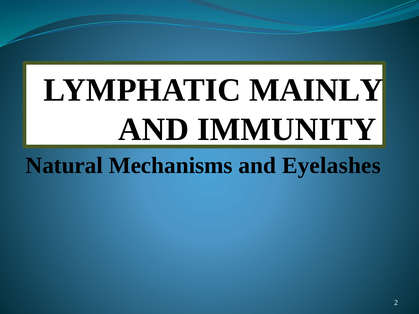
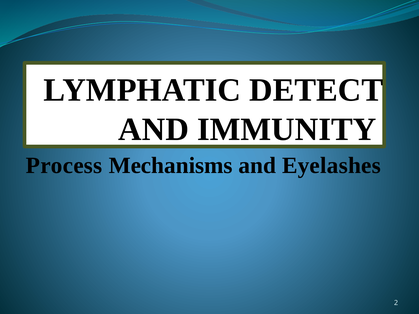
MAINLY: MAINLY -> DETECT (316, 90)
Natural: Natural -> Process (64, 166)
